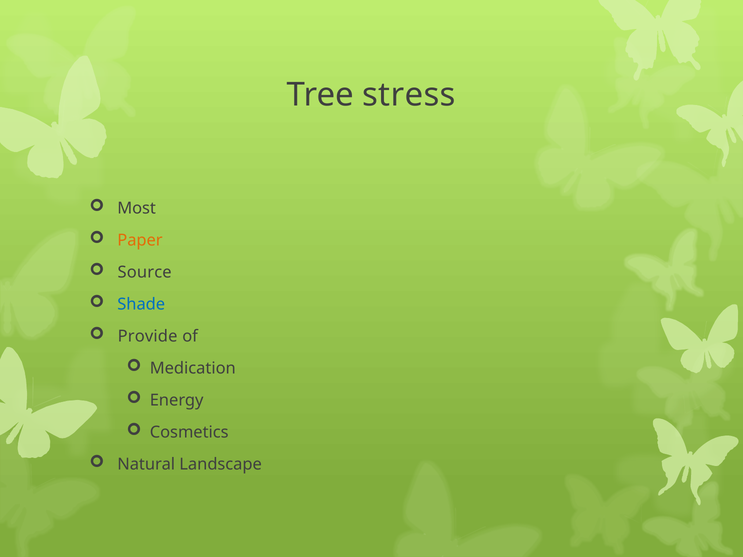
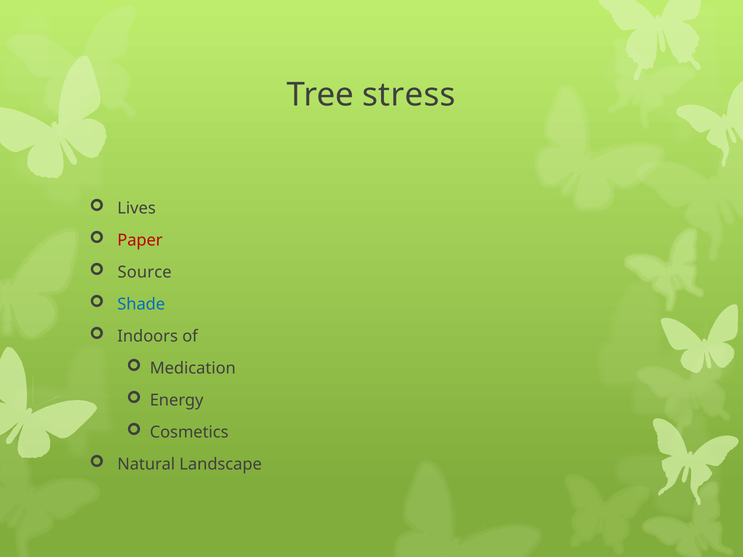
Most: Most -> Lives (137, 209)
Paper colour: orange -> red (140, 241)
Provide: Provide -> Indoors (148, 337)
